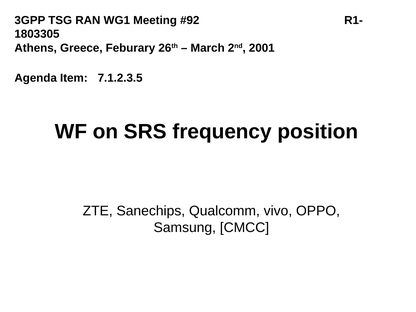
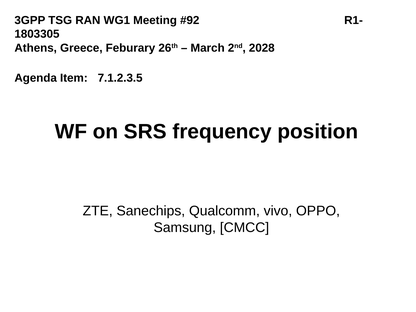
2001: 2001 -> 2028 (262, 48)
